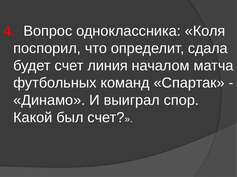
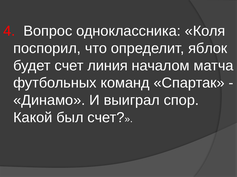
сдала: сдала -> яблок (208, 49)
